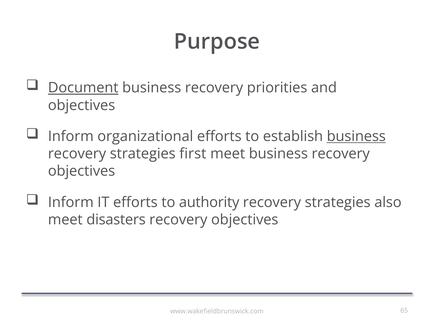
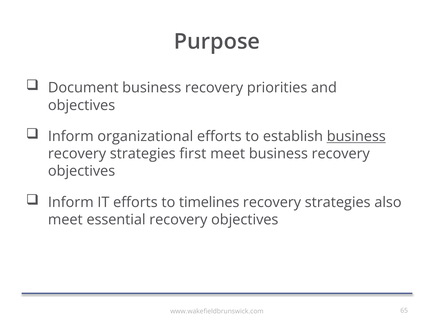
Document underline: present -> none (83, 88)
authority: authority -> timelines (209, 202)
disasters: disasters -> essential (116, 219)
